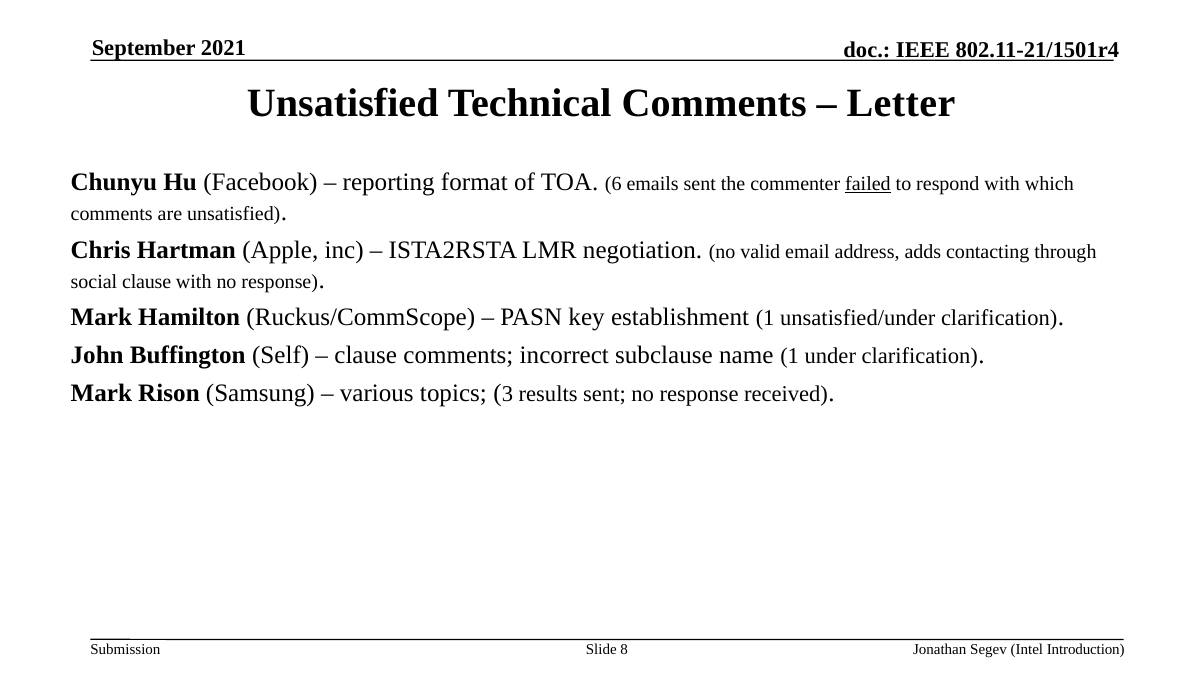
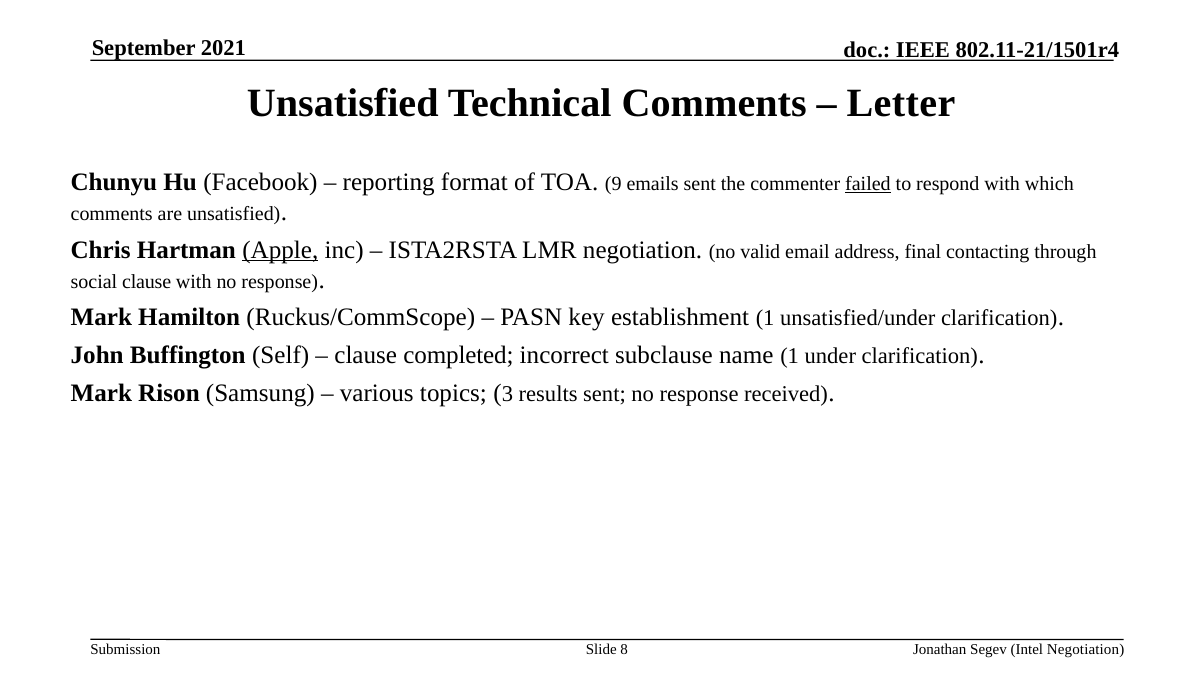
6: 6 -> 9 (613, 184)
Apple underline: none -> present (280, 250)
adds: adds -> final (923, 252)
clause comments: comments -> completed (458, 355)
Intel Introduction: Introduction -> Negotiation (1086, 650)
